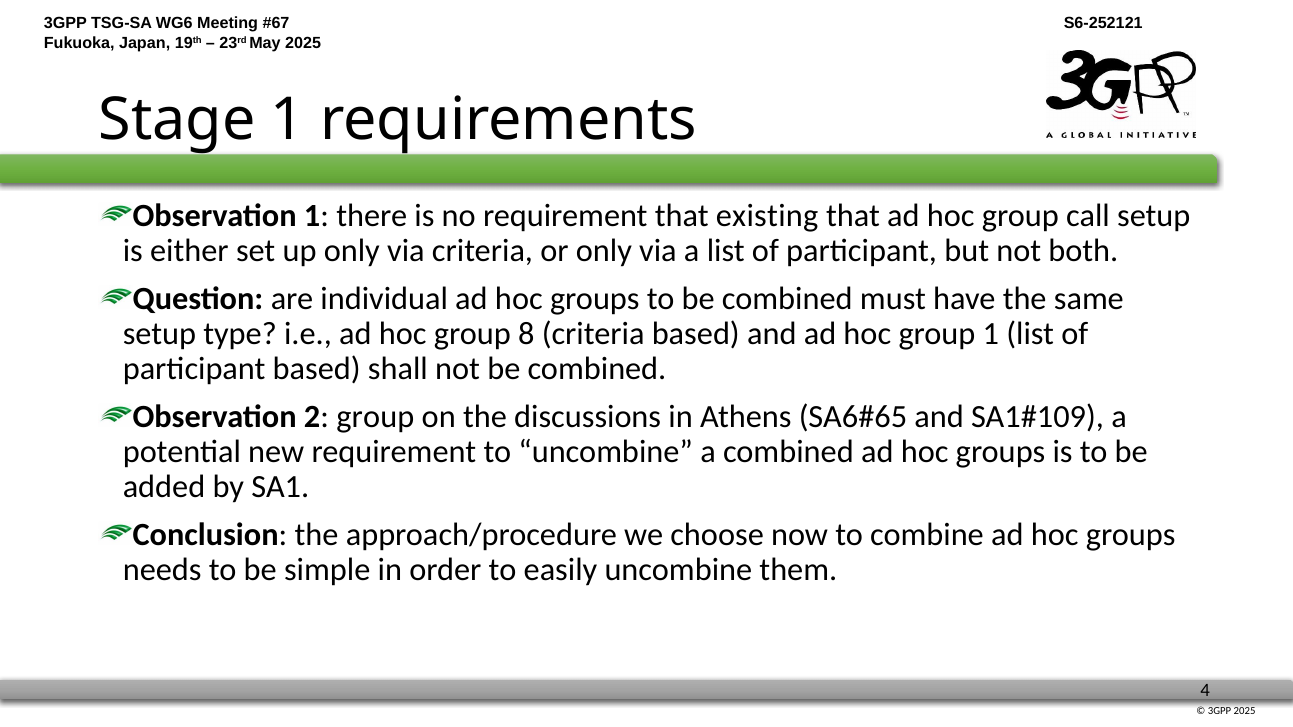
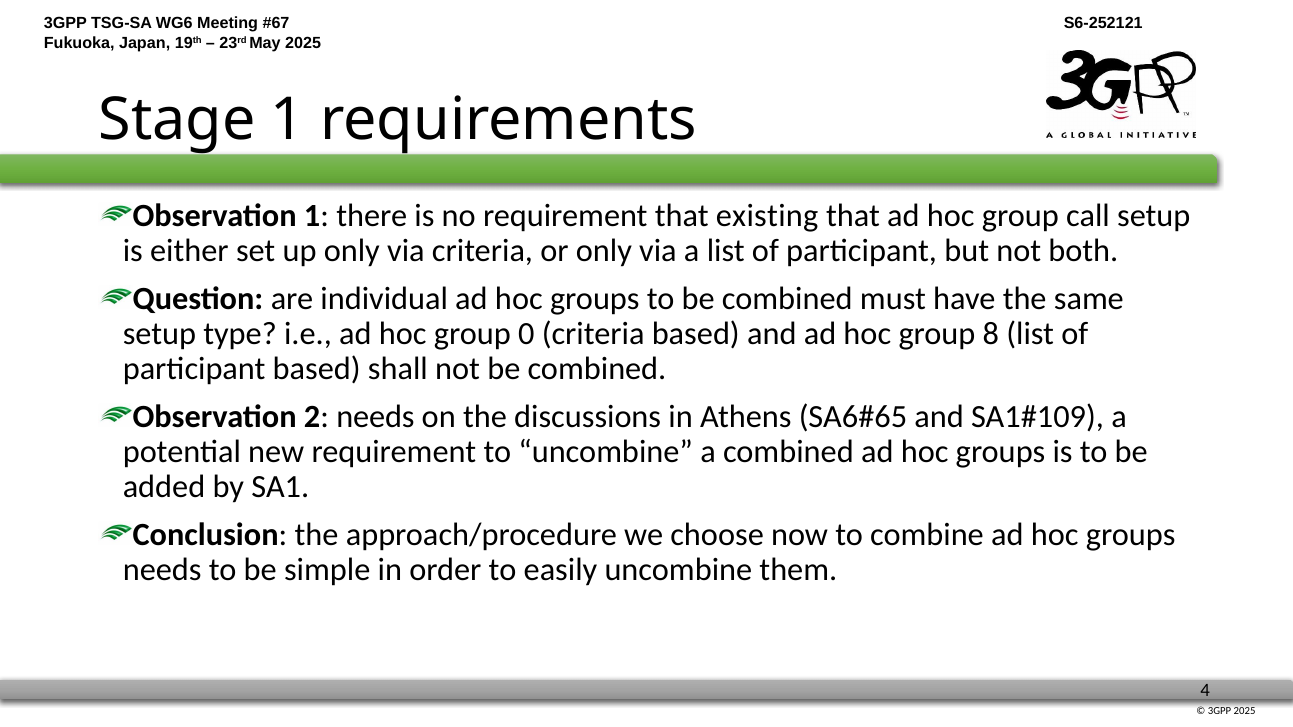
8: 8 -> 0 (526, 334)
group 1: 1 -> 8 (991, 334)
2 group: group -> needs (375, 417)
